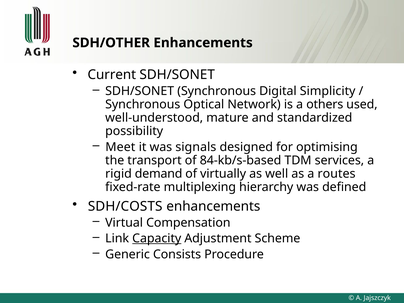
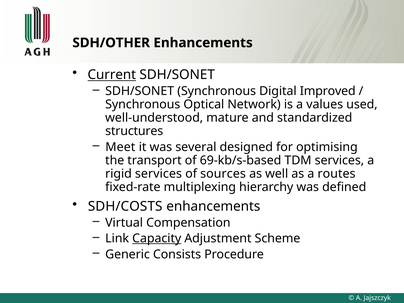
Current underline: none -> present (112, 75)
Simplicity: Simplicity -> Improved (328, 91)
others: others -> values (325, 105)
possibility: possibility -> structures (134, 131)
signals: signals -> several (196, 147)
84-kb/s-based: 84-kb/s-based -> 69-kb/s-based (241, 160)
rigid demand: demand -> services (158, 174)
virtually: virtually -> sources (223, 174)
